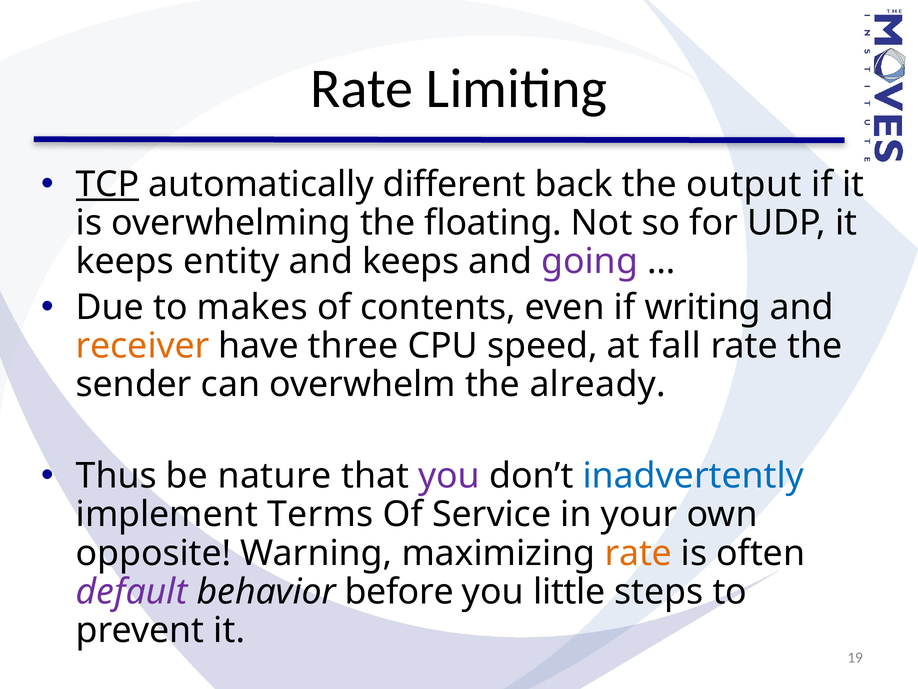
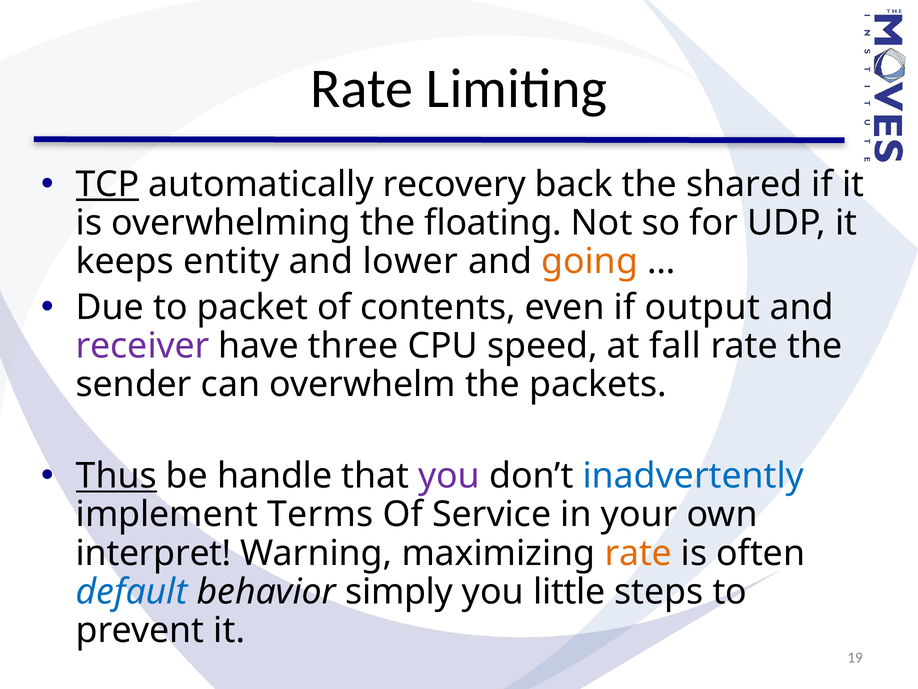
different: different -> recovery (454, 184)
output: output -> shared (744, 184)
and keeps: keeps -> lower (410, 261)
going colour: purple -> orange (590, 261)
makes: makes -> packet (252, 307)
writing: writing -> output (702, 307)
receiver colour: orange -> purple (143, 346)
already: already -> packets (598, 384)
Thus underline: none -> present (116, 476)
nature: nature -> handle (275, 476)
opposite: opposite -> interpret (154, 553)
default colour: purple -> blue (132, 591)
before: before -> simply (399, 591)
